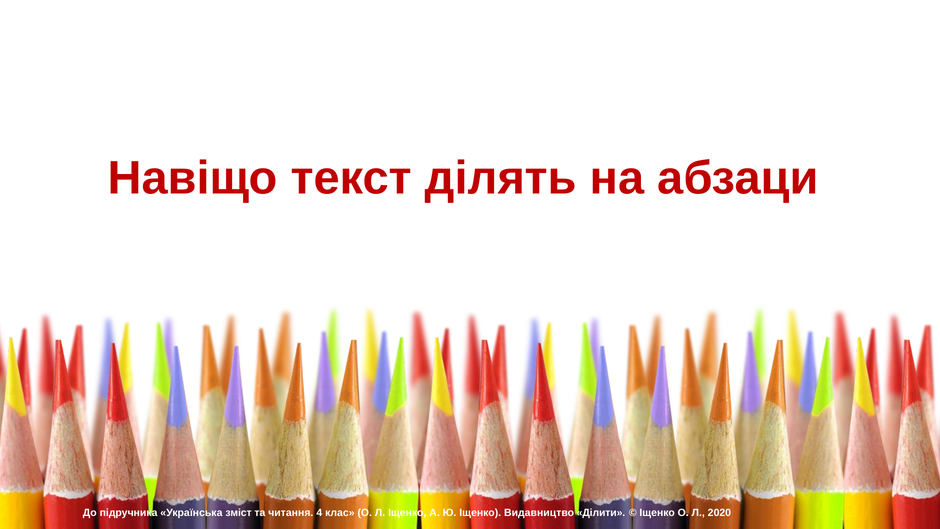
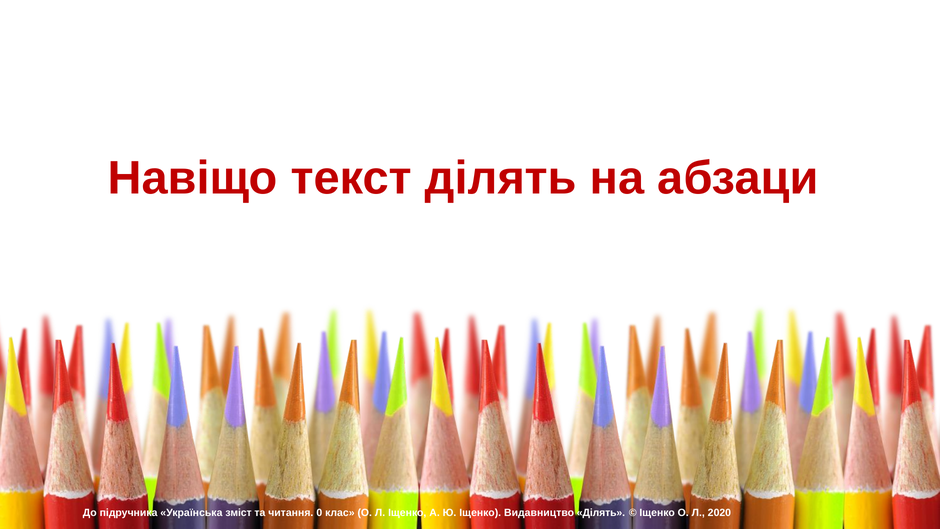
4: 4 -> 0 (319, 513)
Видавництво Ділити: Ділити -> Ділять (601, 513)
